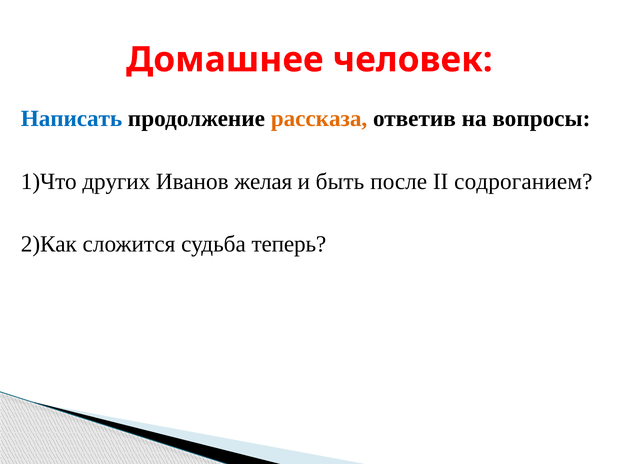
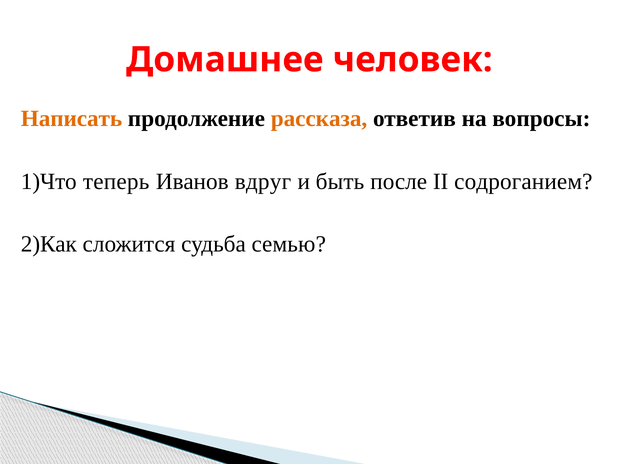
Написать colour: blue -> orange (71, 119)
других: других -> теперь (116, 182)
желая: желая -> вдруг (263, 182)
теперь: теперь -> семью (289, 244)
